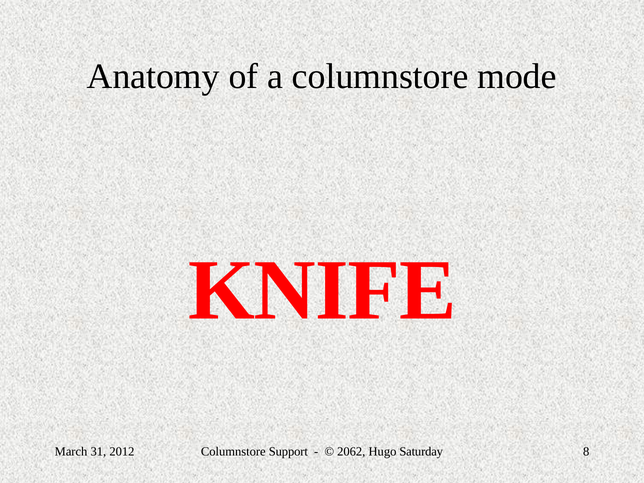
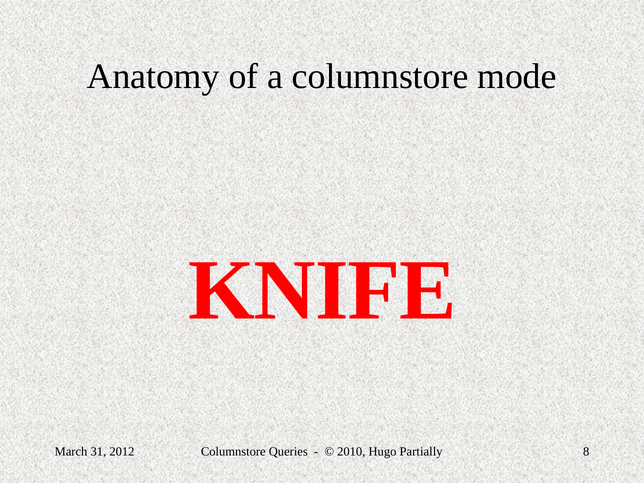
Support: Support -> Queries (288, 452)
2062: 2062 -> 2010 (351, 452)
Saturday: Saturday -> Partially (421, 452)
